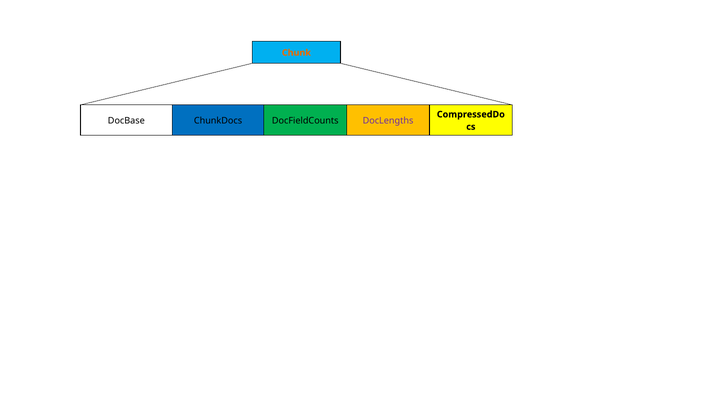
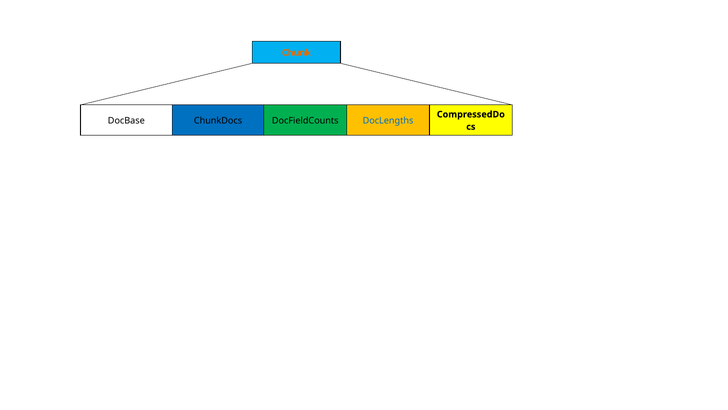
DocLengths colour: purple -> blue (388, 120)
